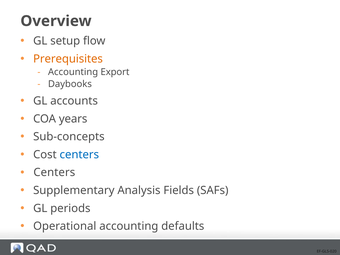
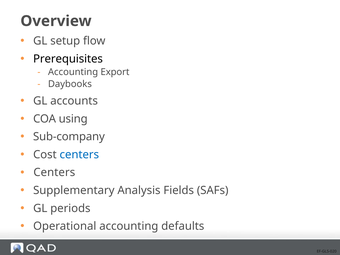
Prerequisites colour: orange -> black (68, 59)
years: years -> using (73, 119)
Sub-concepts: Sub-concepts -> Sub-company (69, 137)
